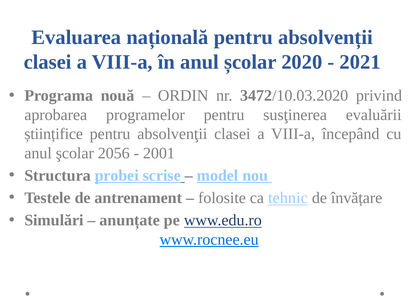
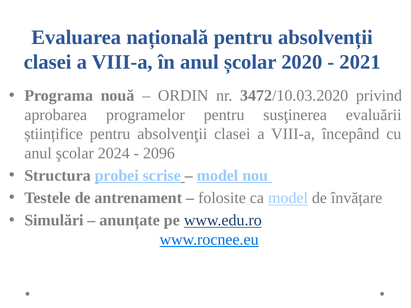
2056: 2056 -> 2024 (114, 153)
2001: 2001 -> 2096 (159, 153)
ca tehnic: tehnic -> model (288, 198)
